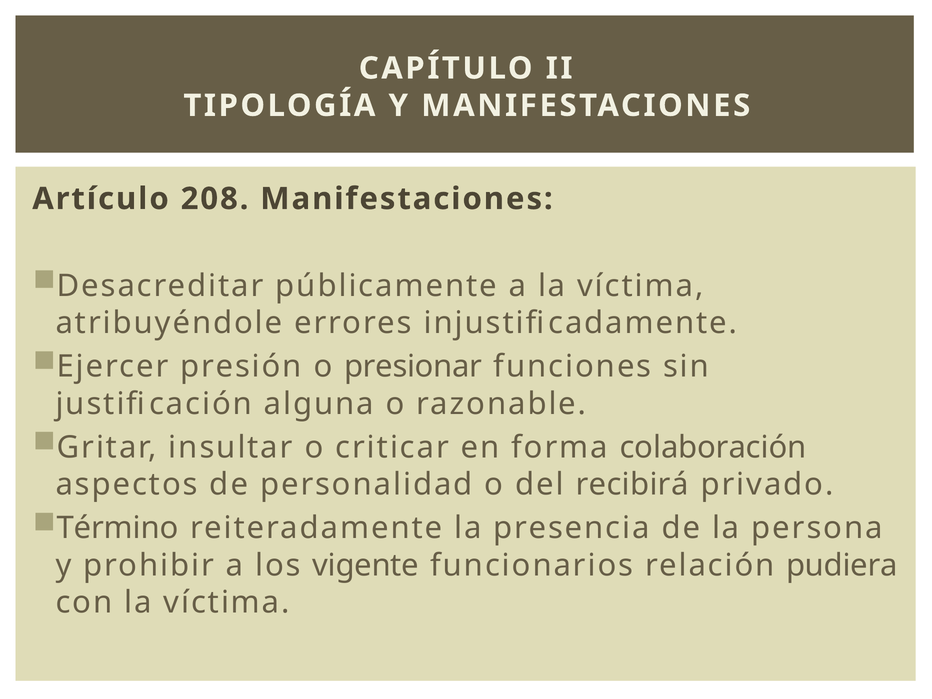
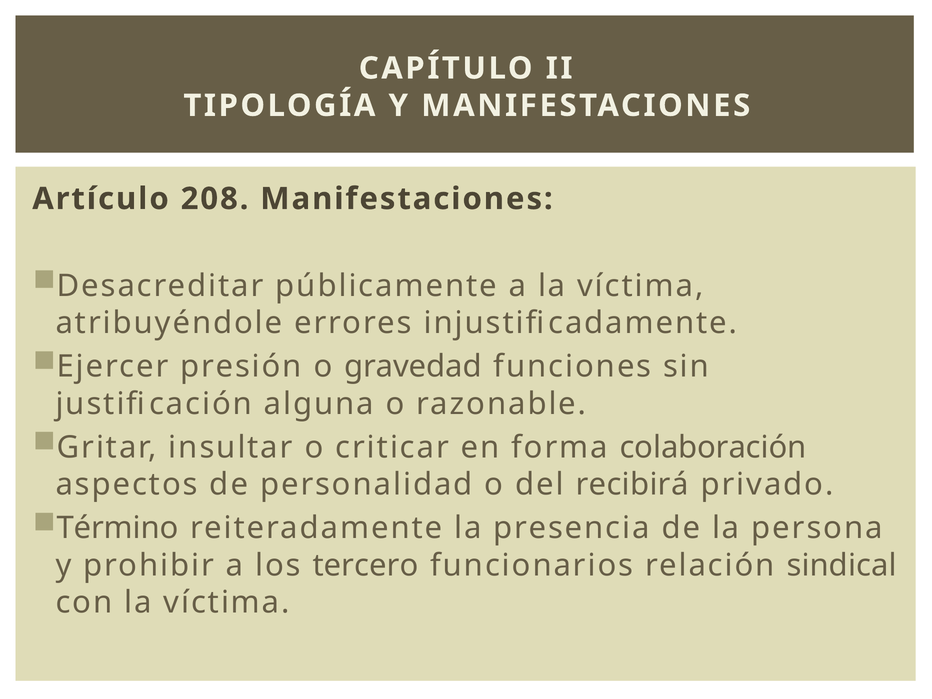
presionar: presionar -> gravedad (413, 367)
vigente: vigente -> tercero (365, 565)
pudiera: pudiera -> sindical (842, 565)
